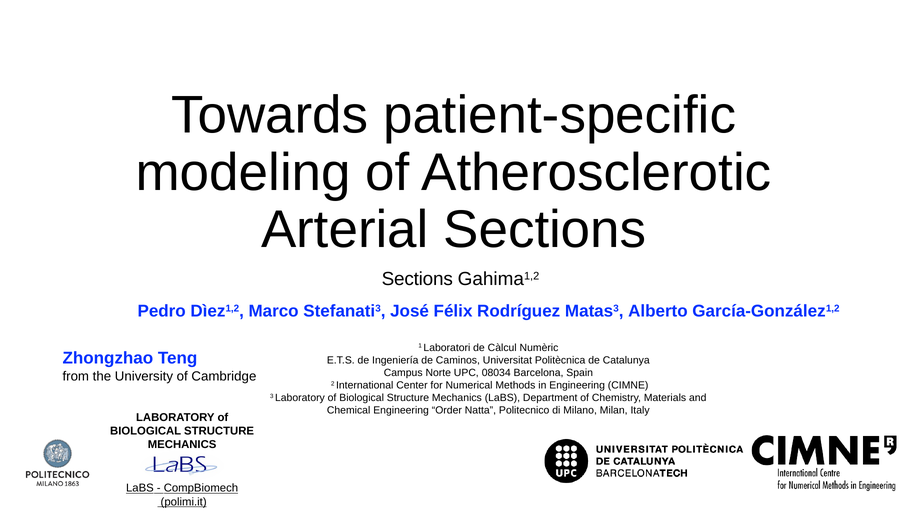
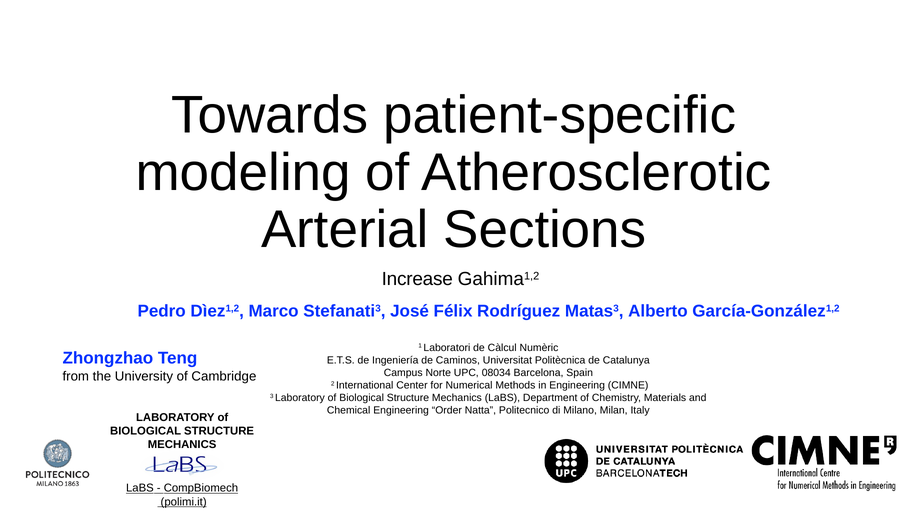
Sections: Sections -> Increase (417, 279)
